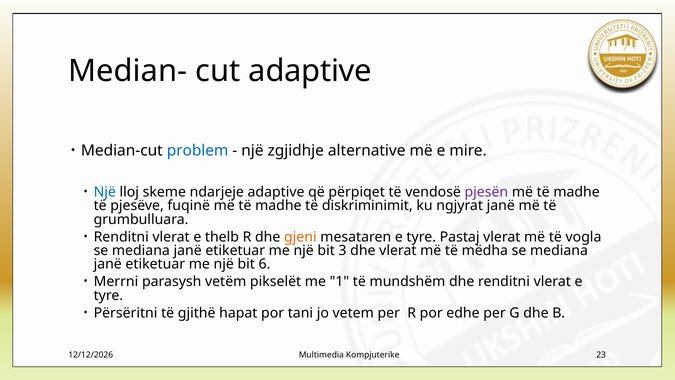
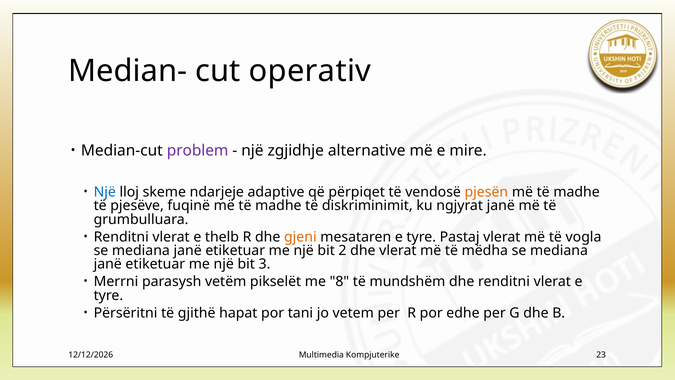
cut adaptive: adaptive -> operativ (310, 71)
problem colour: blue -> purple (198, 151)
pjesën colour: purple -> orange (486, 192)
3: 3 -> 2 (343, 250)
6: 6 -> 3 (265, 264)
1: 1 -> 8 (339, 282)
